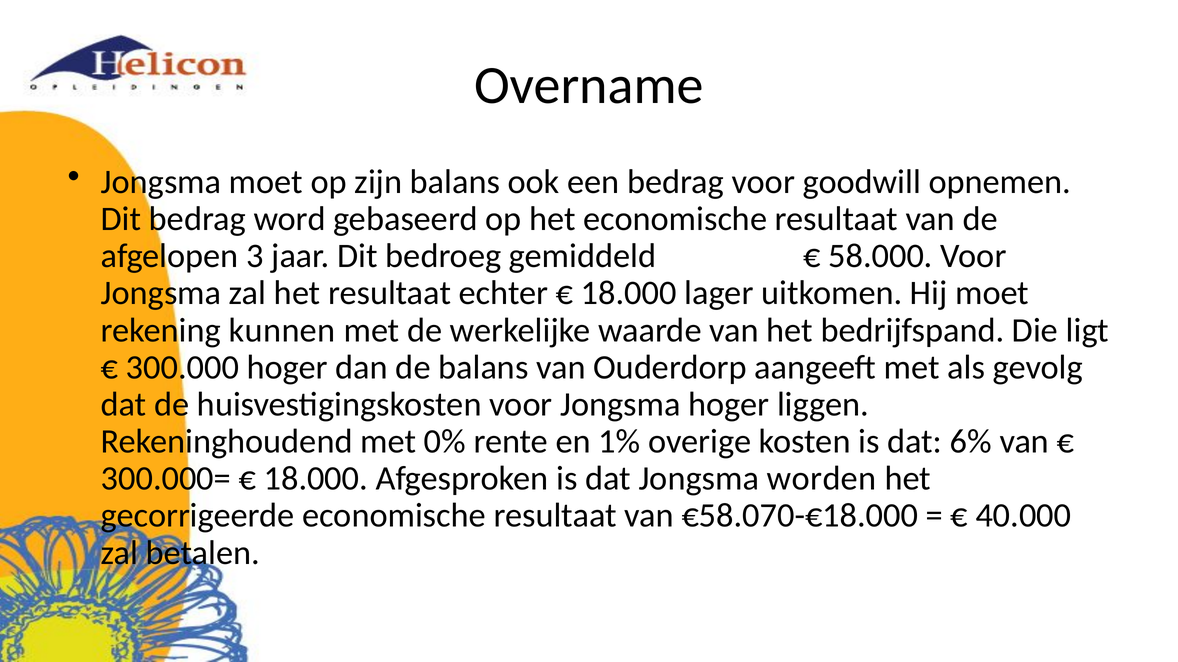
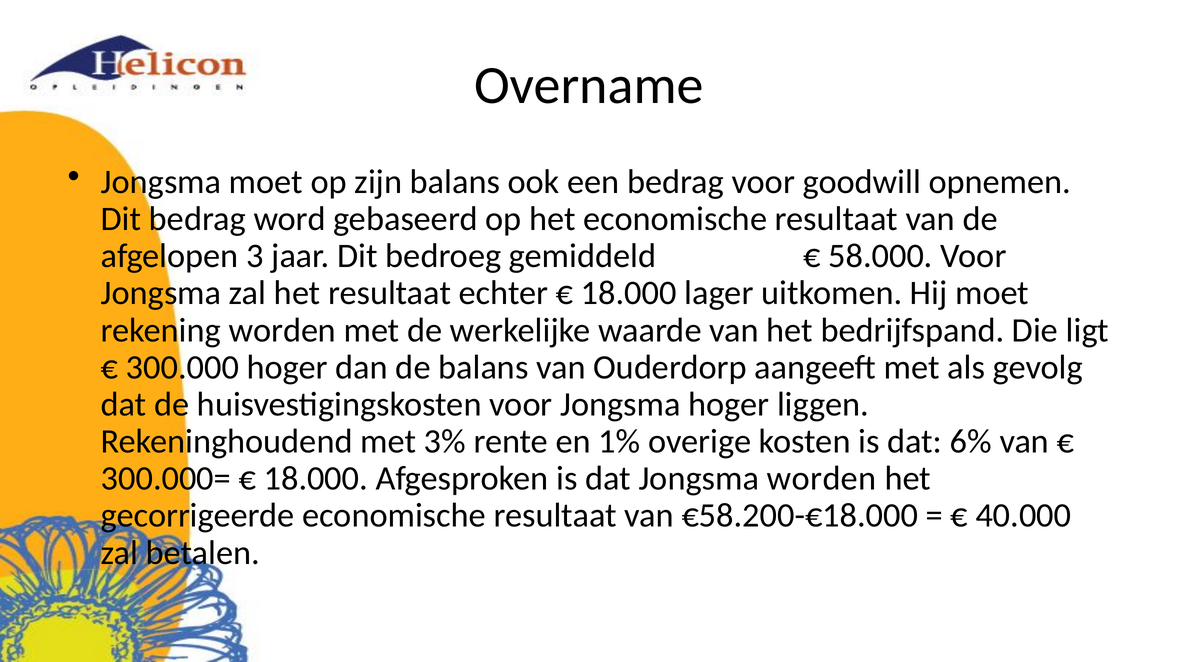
rekening kunnen: kunnen -> worden (282, 331)
0%: 0% -> 3% (445, 442)
€58.070-€18.000: €58.070-€18.000 -> €58.200-€18.000 (800, 516)
